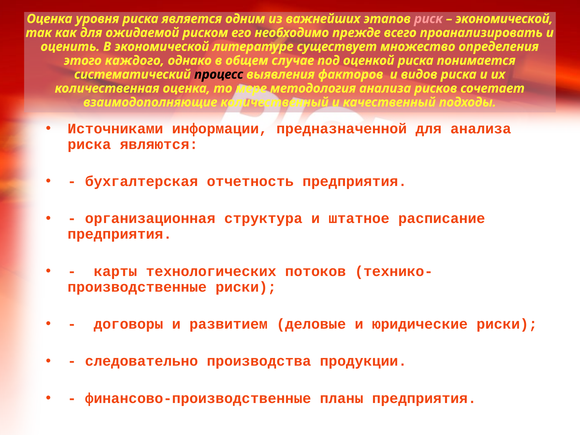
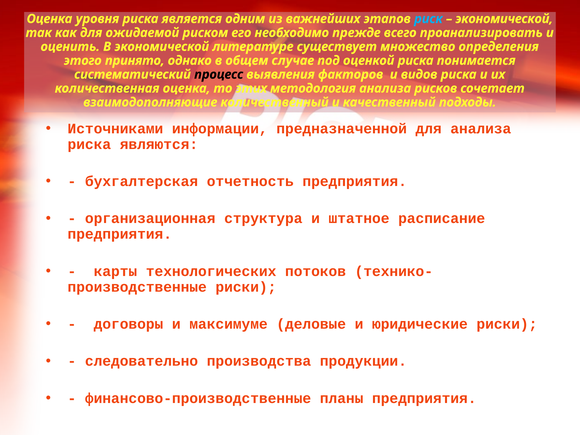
риск colour: pink -> light blue (428, 19)
каждого: каждого -> принято (135, 61)
мере: мере -> этих (251, 88)
развитием: развитием -> максимуме (229, 324)
